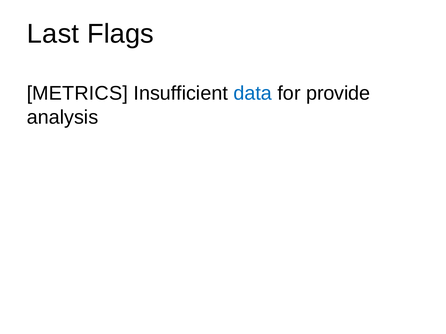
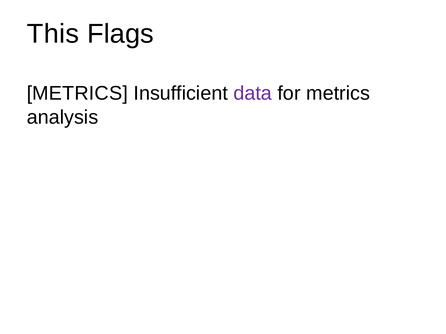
Last: Last -> This (53, 34)
data colour: blue -> purple (253, 94)
for provide: provide -> metrics (338, 94)
